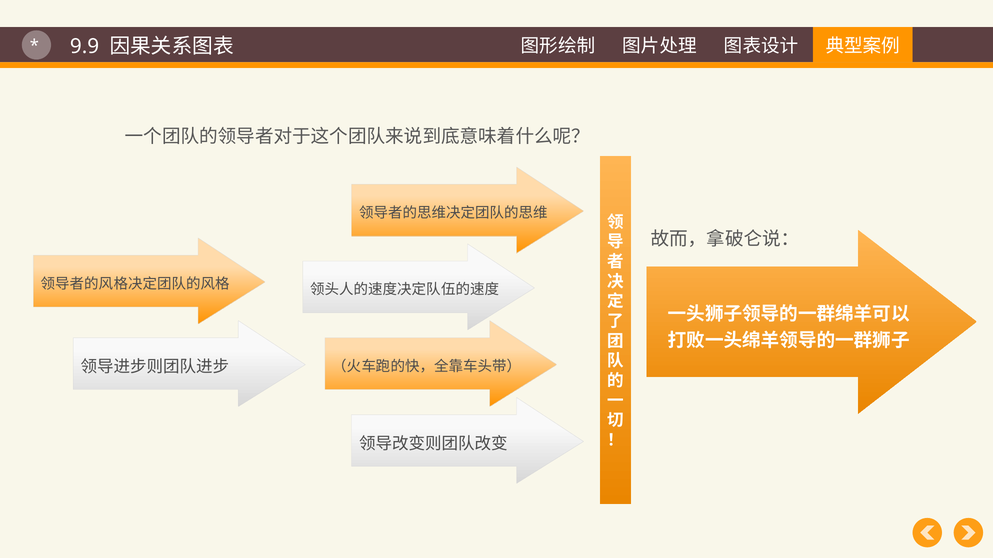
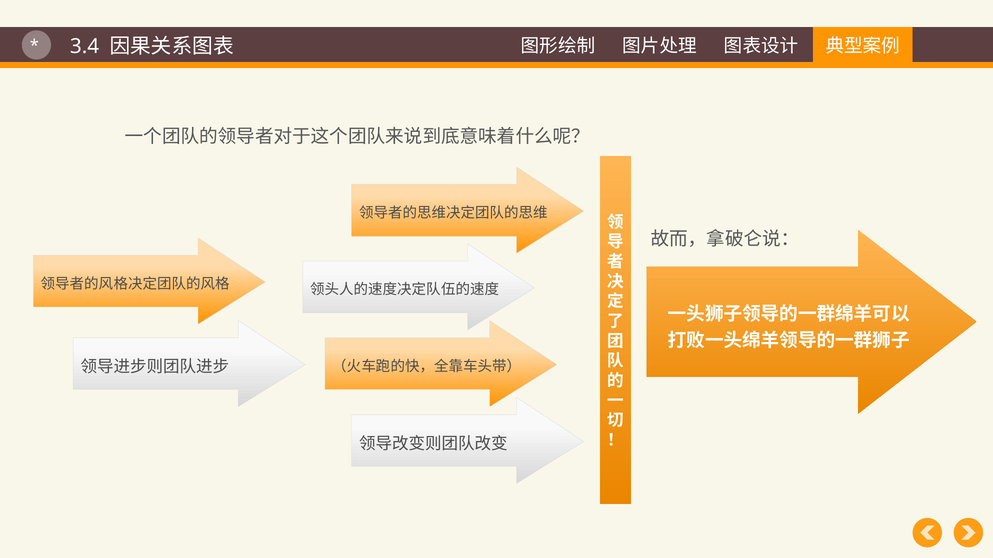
9.9: 9.9 -> 3.4 (85, 46)
